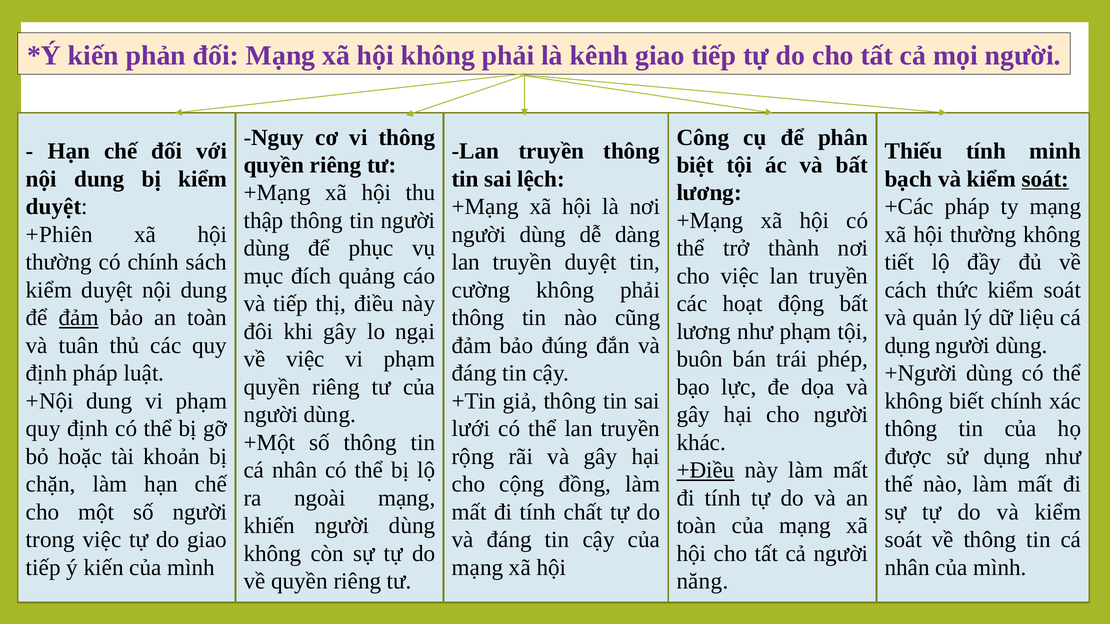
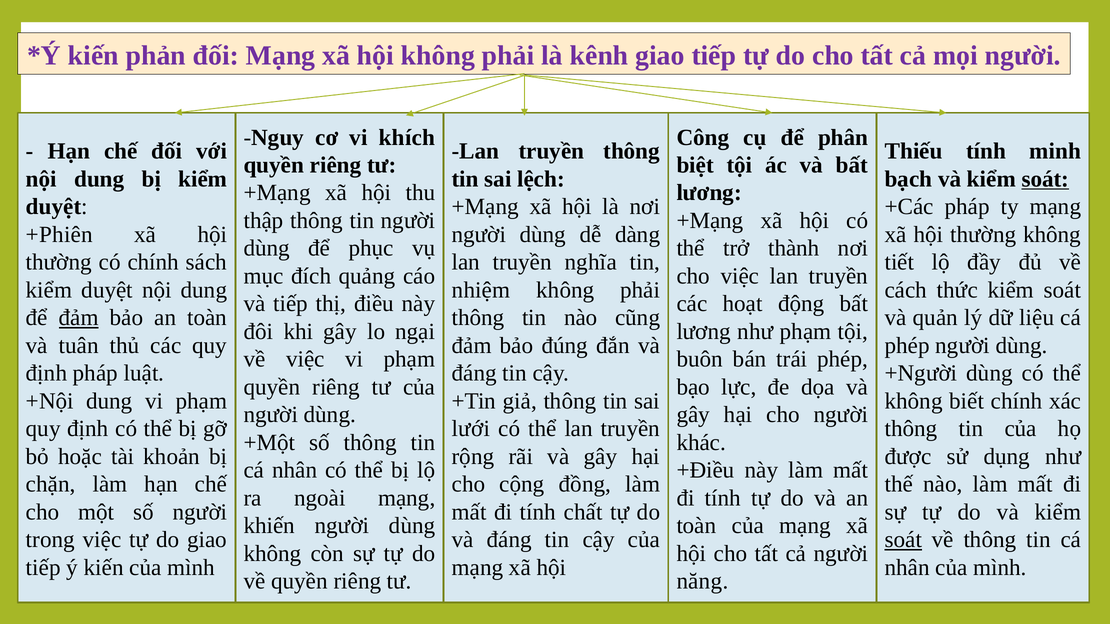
vi thông: thông -> khích (407, 137)
truyền duyệt: duyệt -> nghĩa (591, 262)
cường: cường -> nhiệm (481, 290)
dụng: dụng -> phép (907, 346)
+Điều underline: present -> none (706, 471)
soát underline: none -> present (903, 540)
